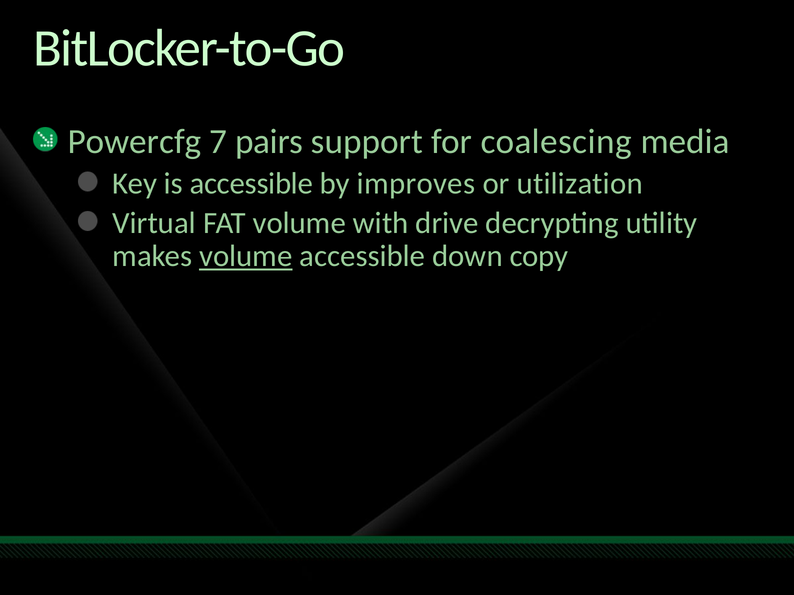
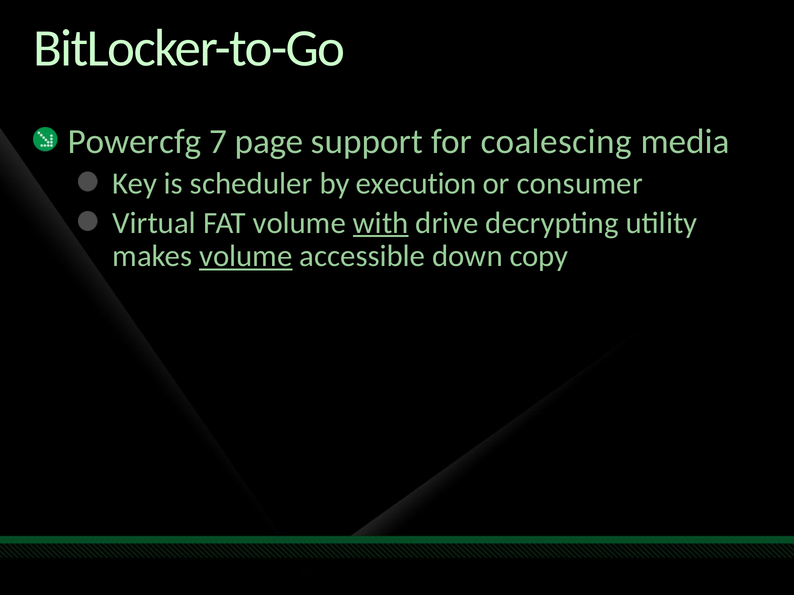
pairs: pairs -> page (269, 142)
is accessible: accessible -> scheduler (251, 184)
improves: improves -> execution (416, 184)
utilization: utilization -> consumer (580, 184)
with underline: none -> present (381, 223)
